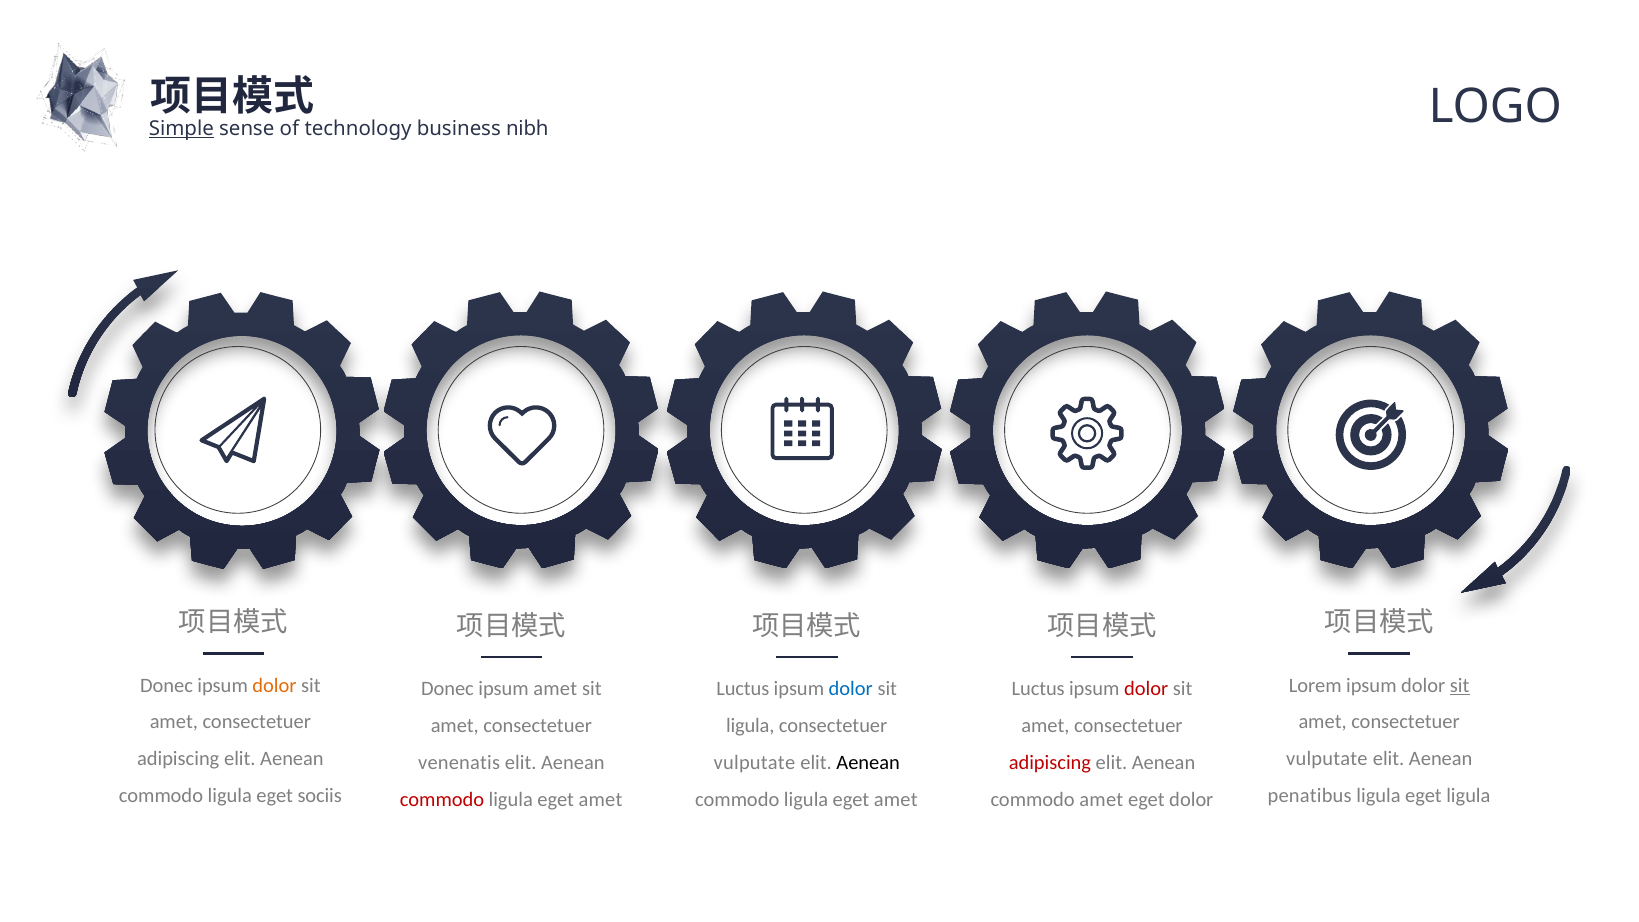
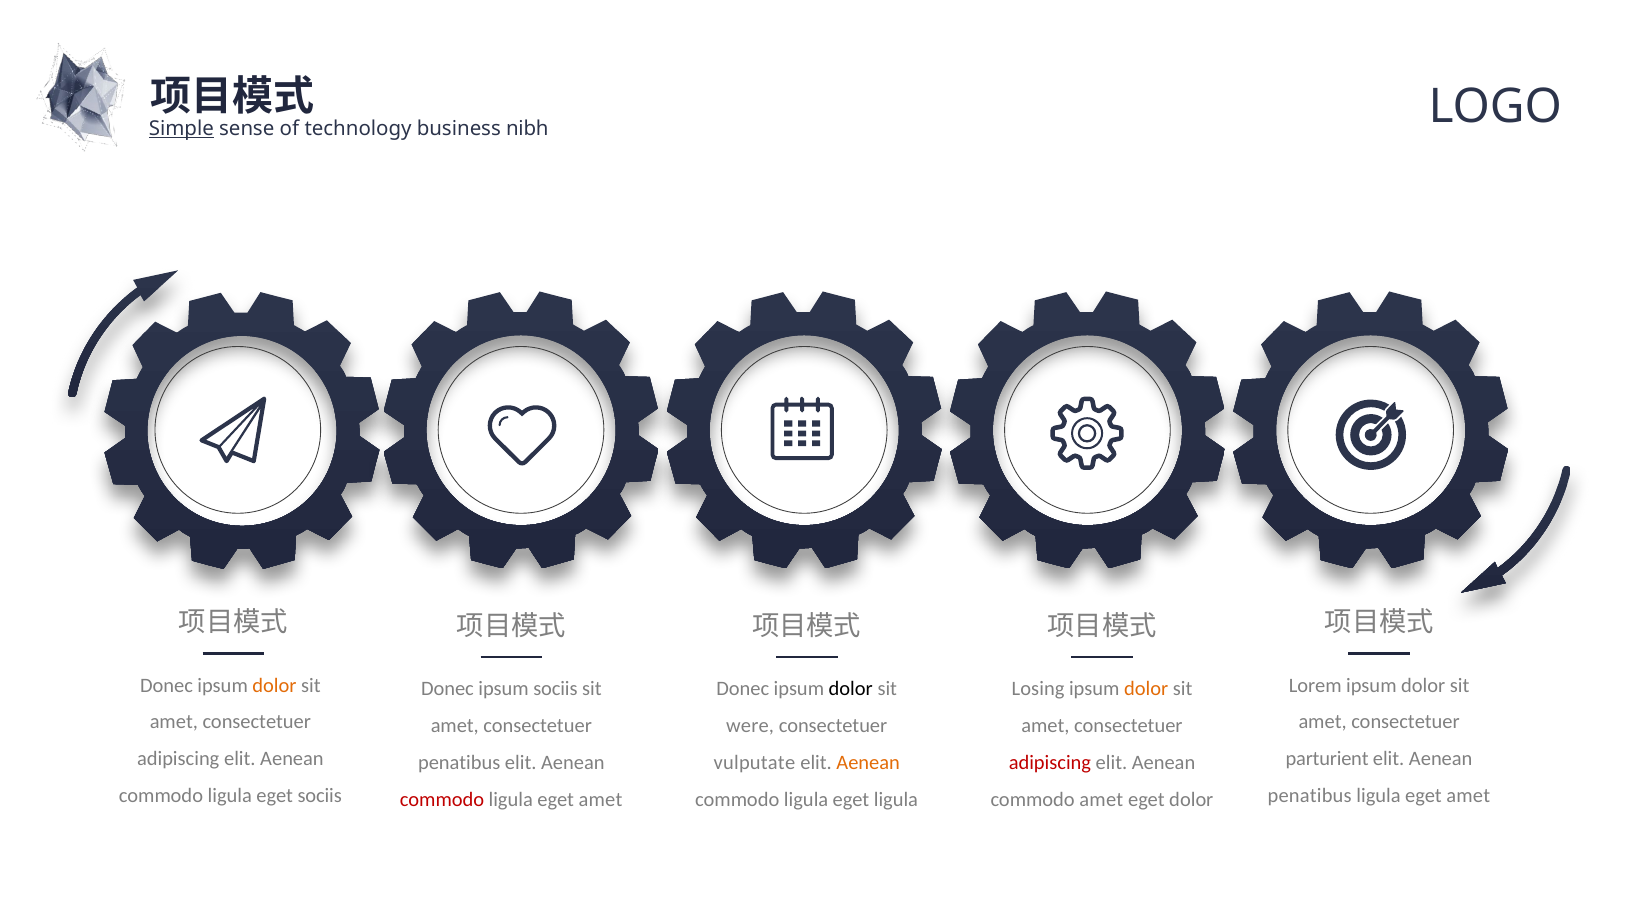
sit underline: present -> none (1460, 685)
ipsum amet: amet -> sociis (555, 689)
Luctus: Luctus -> Donec (743, 689)
dolor colour: blue -> black (851, 689)
Luctus: Luctus -> Losing (1038, 689)
dolor colour: red -> orange (1146, 689)
ligula: ligula -> were (750, 726)
vulputate: vulputate -> parturient (1327, 759)
venenatis: venenatis -> penatibus (459, 763)
Aenean colour: black -> orange (868, 763)
ligula: ligula -> amet (1468, 796)
amet: amet -> ligula (896, 800)
